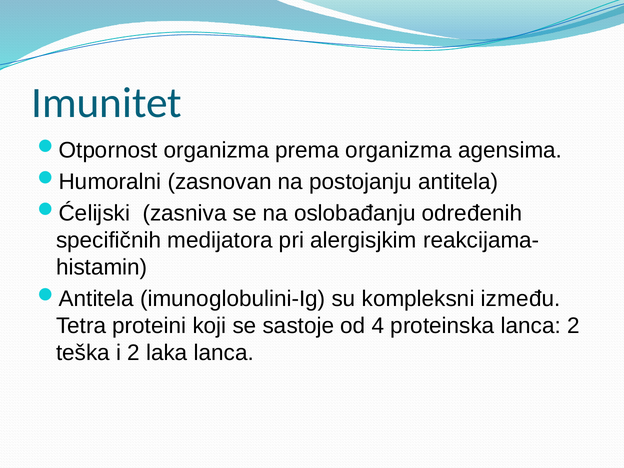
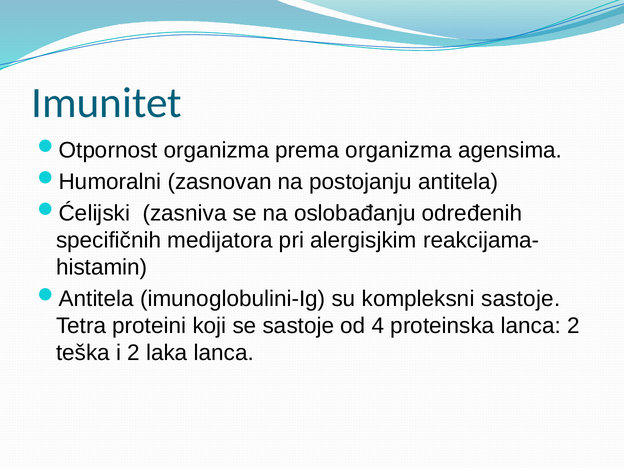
kompleksni između: između -> sastoje (521, 299)
